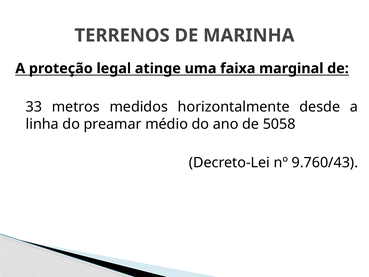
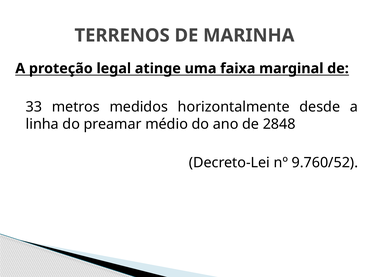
5058: 5058 -> 2848 (279, 124)
9.760/43: 9.760/43 -> 9.760/52 (325, 163)
